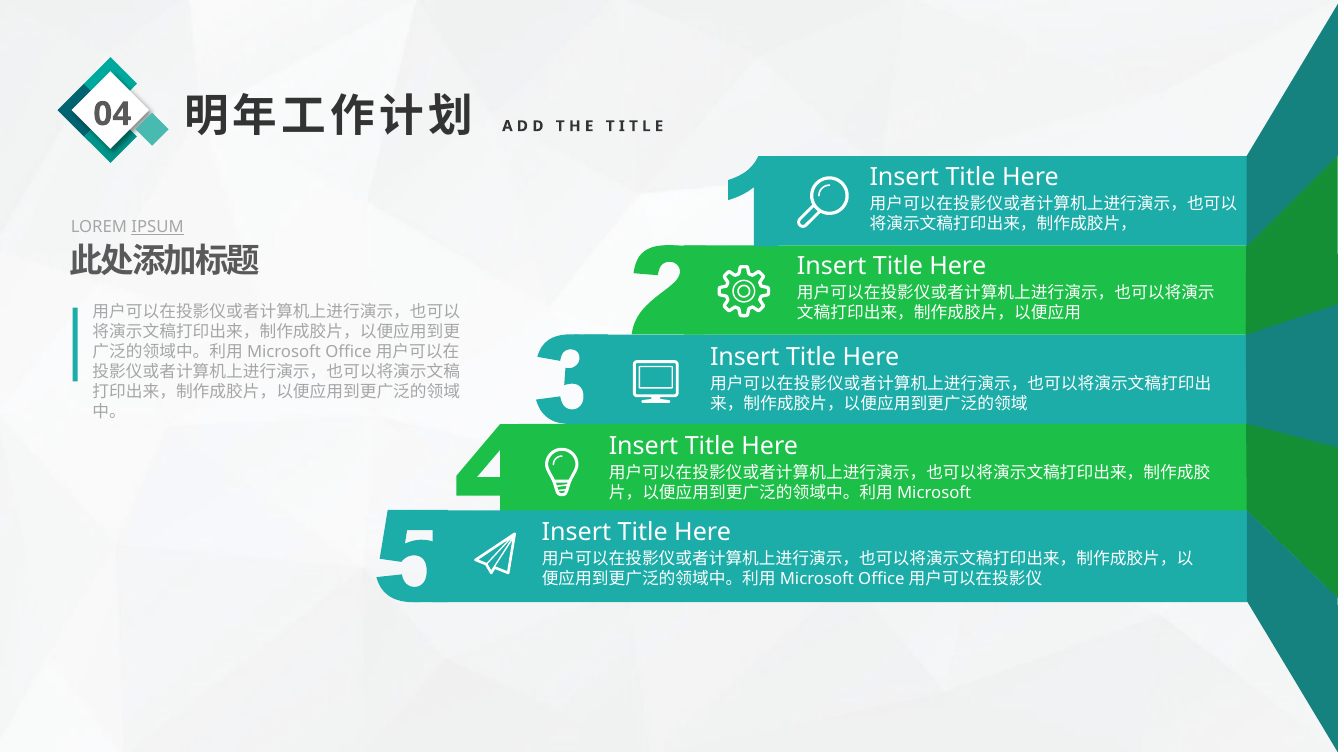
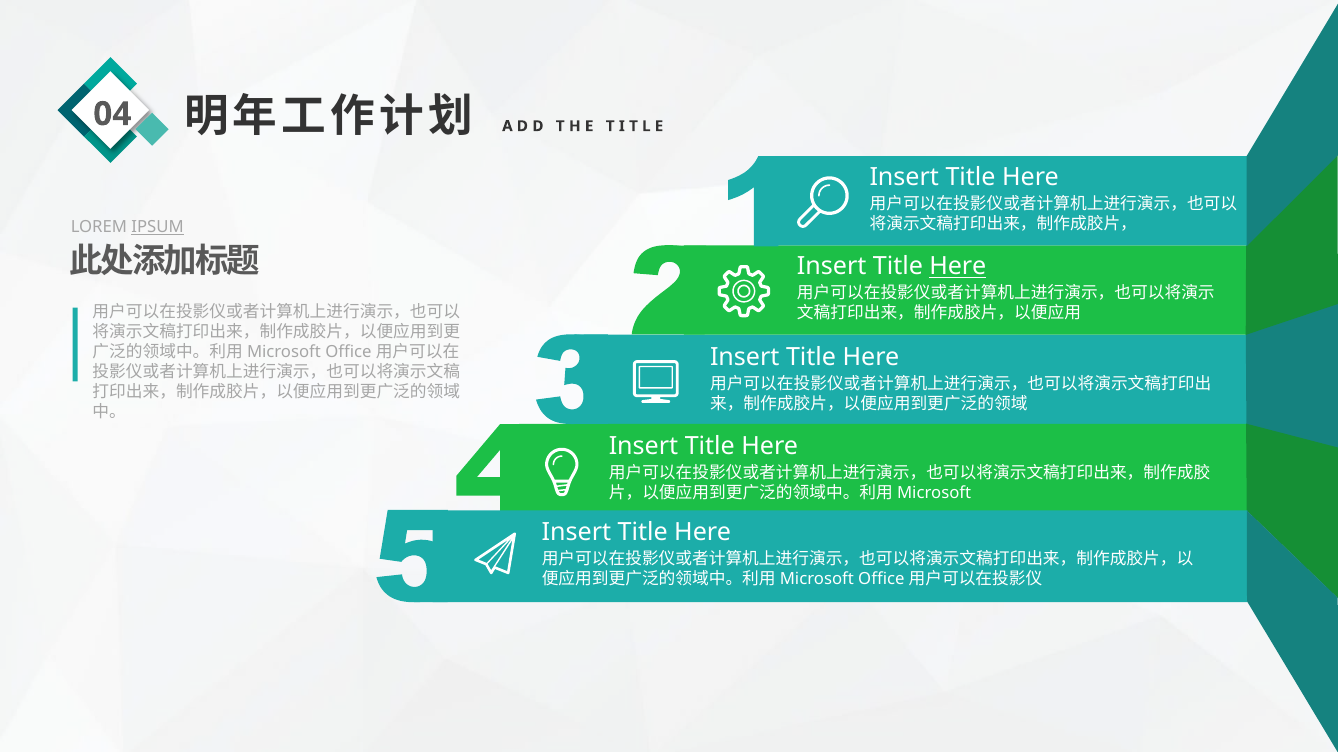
Here underline: none -> present (958, 267)
